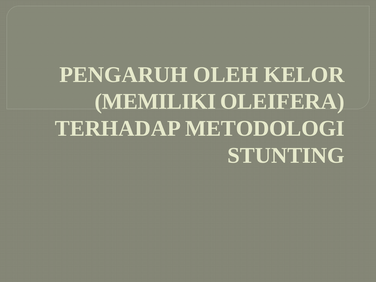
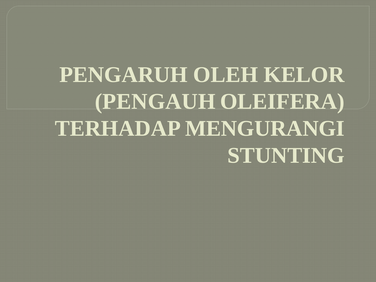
MEMILIKI: MEMILIKI -> PENGAUH (155, 102)
METODOLOGI: METODOLOGI -> MENGURANGI (265, 128)
